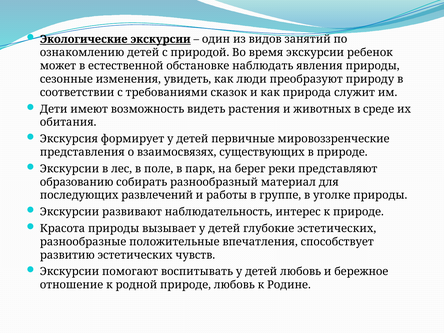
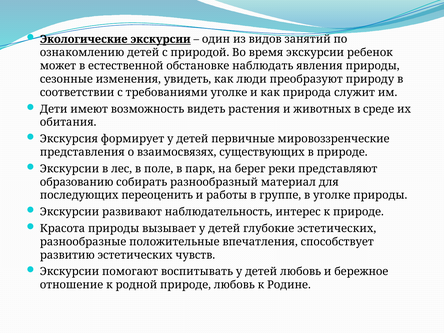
требованиями сказок: сказок -> уголке (229, 92)
развлечений: развлечений -> переоценить (157, 195)
